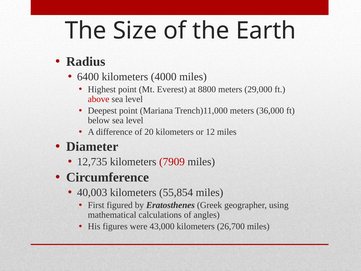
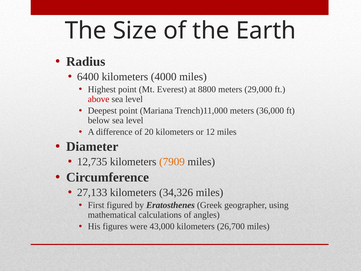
7909 colour: red -> orange (172, 162)
40,003: 40,003 -> 27,133 (92, 192)
55,854: 55,854 -> 34,326 (176, 192)
